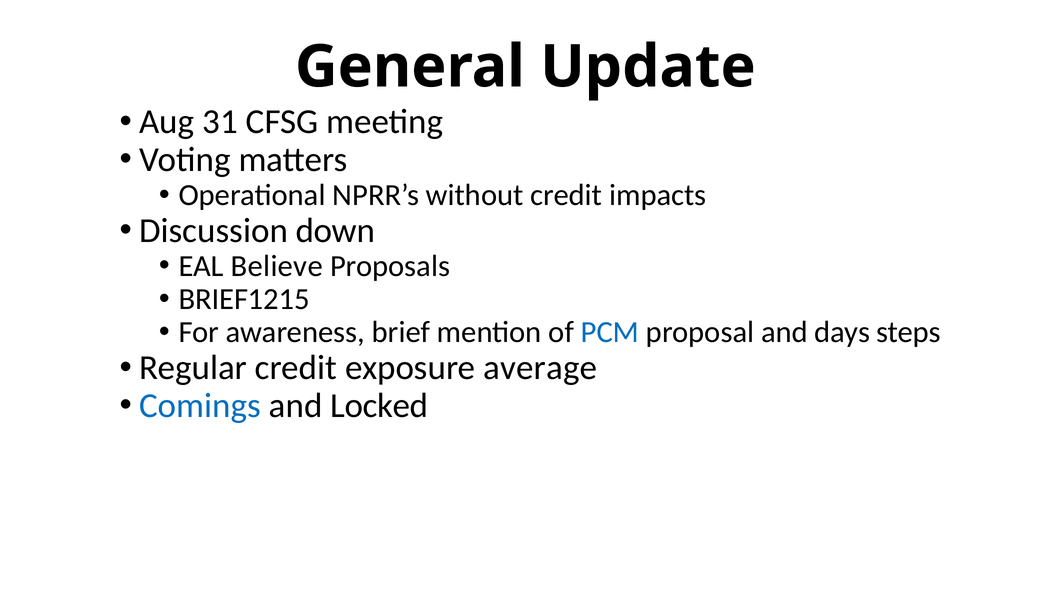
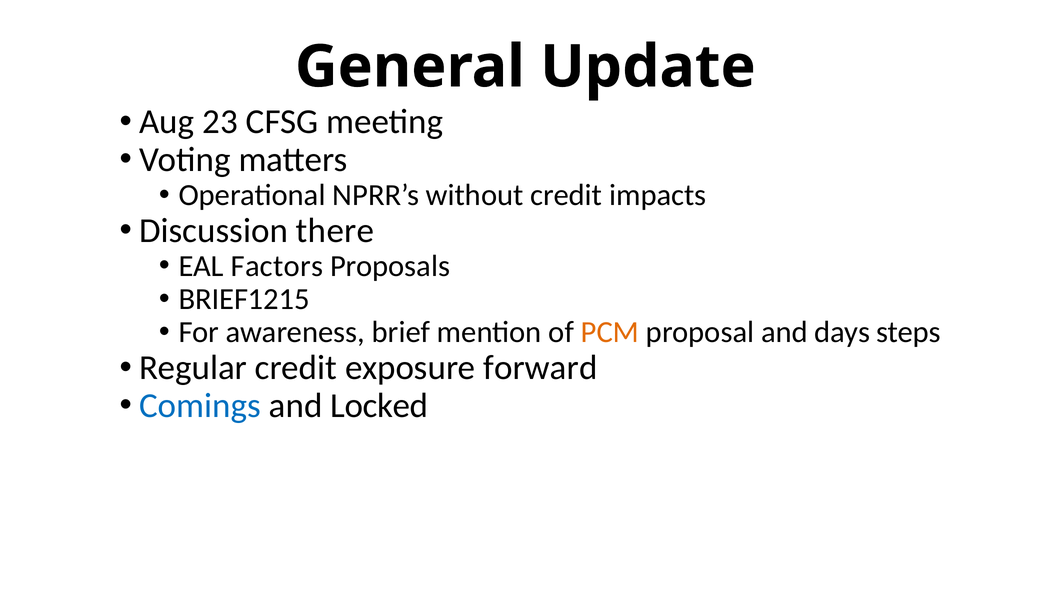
31: 31 -> 23 (220, 122)
down: down -> there (335, 231)
Believe: Believe -> Factors (277, 266)
PCM colour: blue -> orange (610, 332)
average: average -> forward (540, 368)
